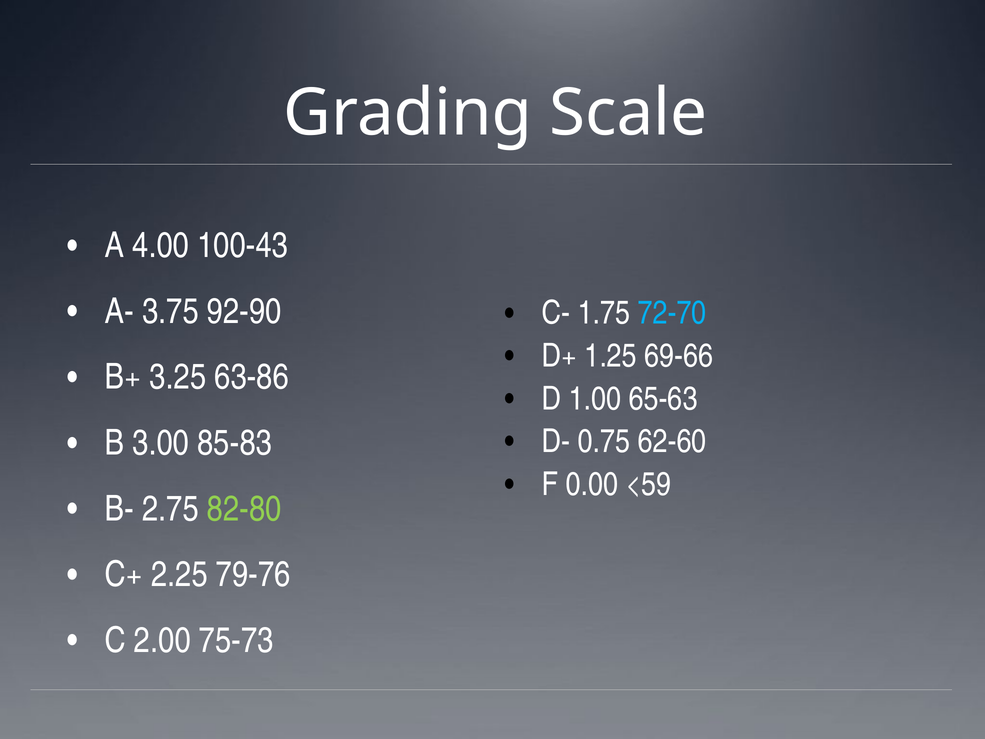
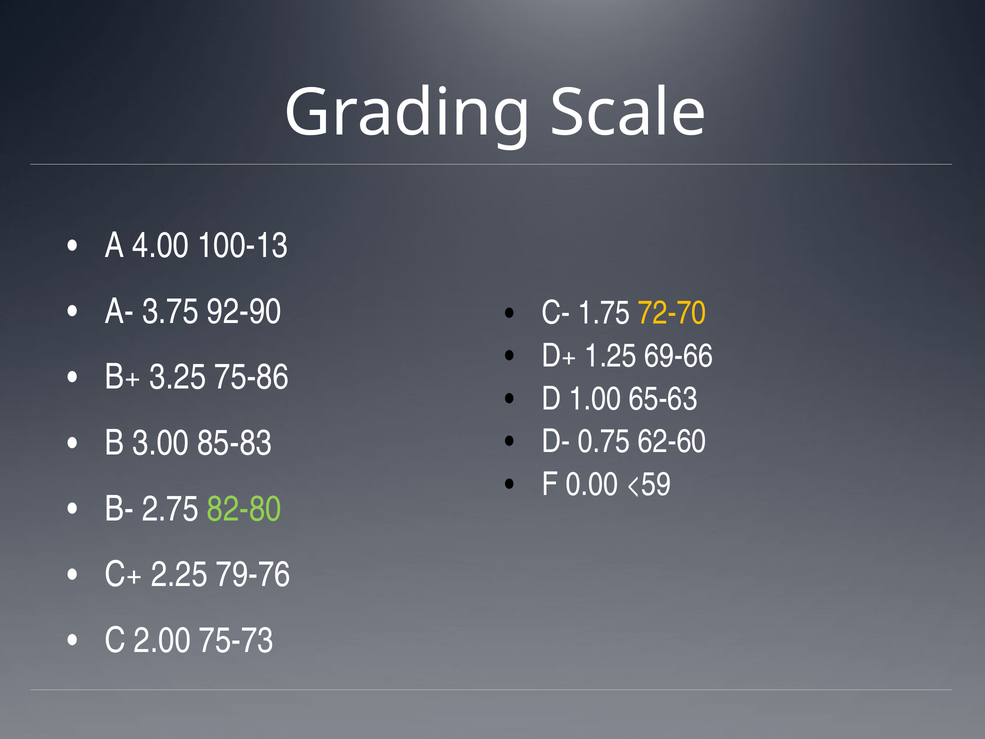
100-43: 100-43 -> 100-13 (243, 246)
72-70 colour: light blue -> yellow (672, 313)
63-86: 63-86 -> 75-86 (252, 377)
